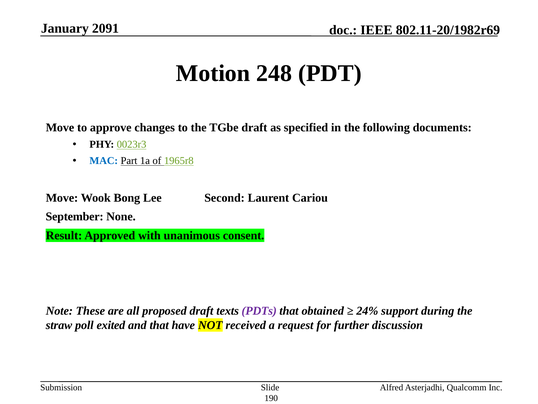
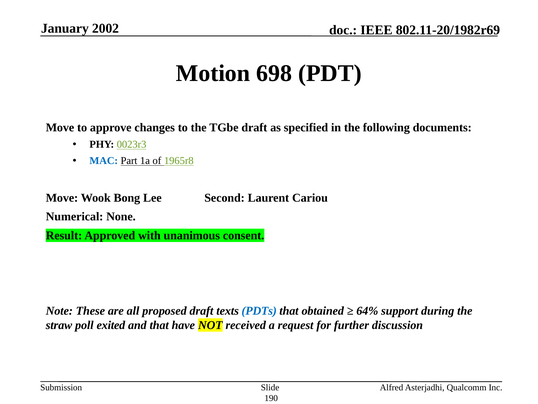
2091: 2091 -> 2002 (106, 29)
248: 248 -> 698 (274, 73)
September: September -> Numerical (75, 216)
PDTs colour: purple -> blue (259, 310)
24%: 24% -> 64% (367, 310)
